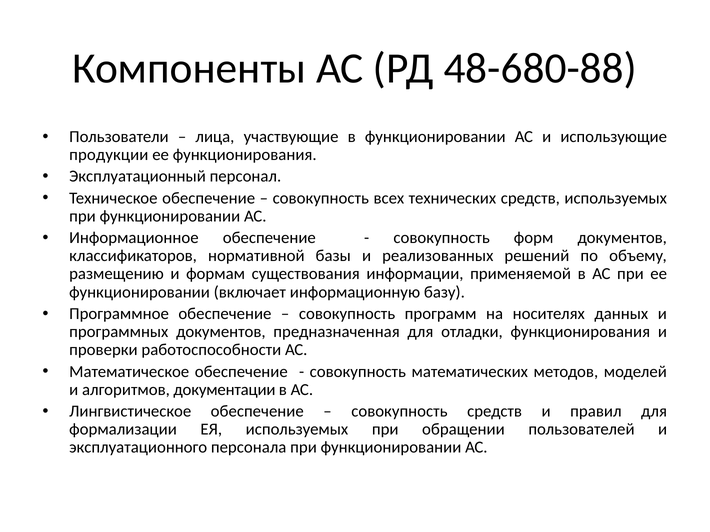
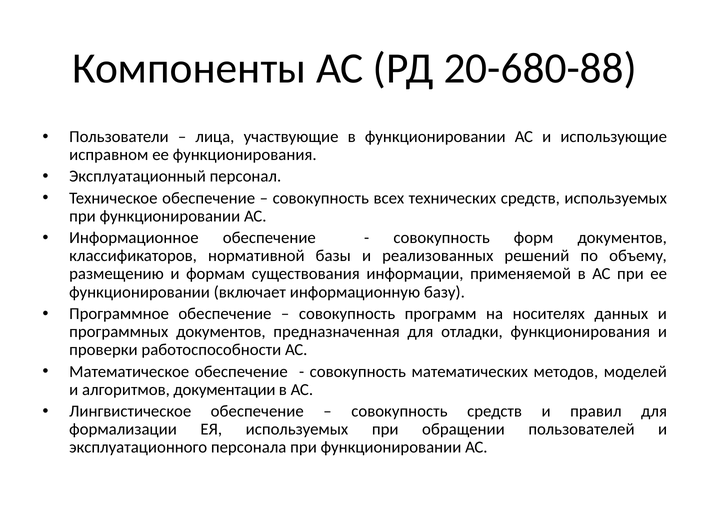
48-680-88: 48-680-88 -> 20-680-88 (540, 69)
продукции: продукции -> исправном (109, 155)
